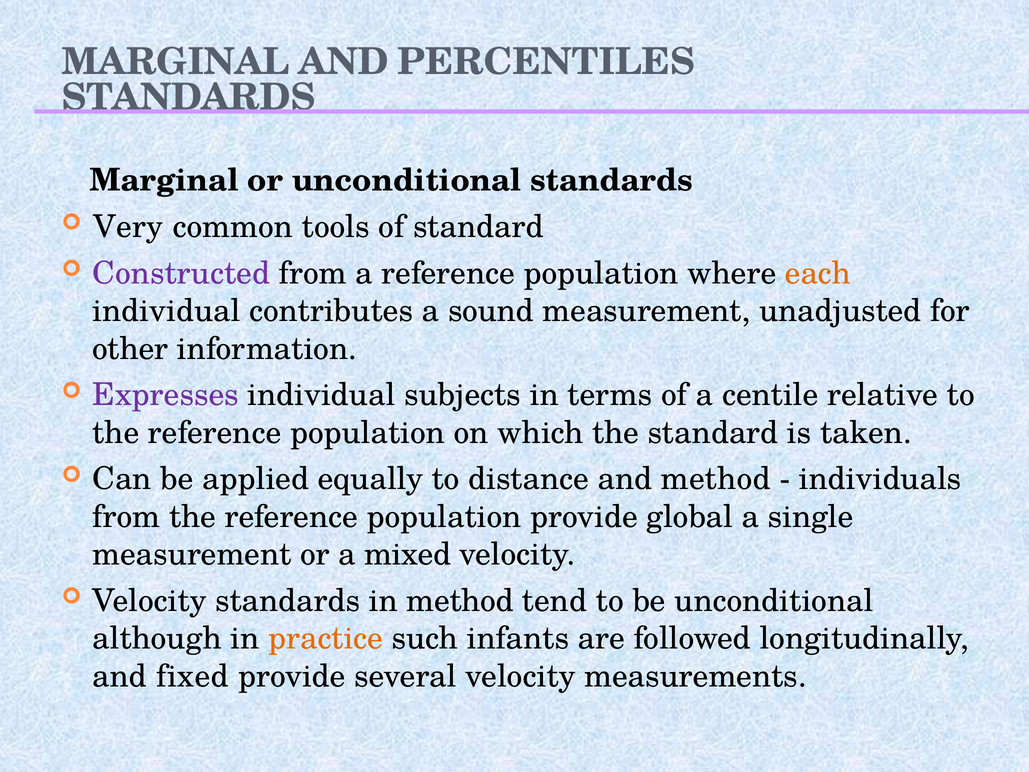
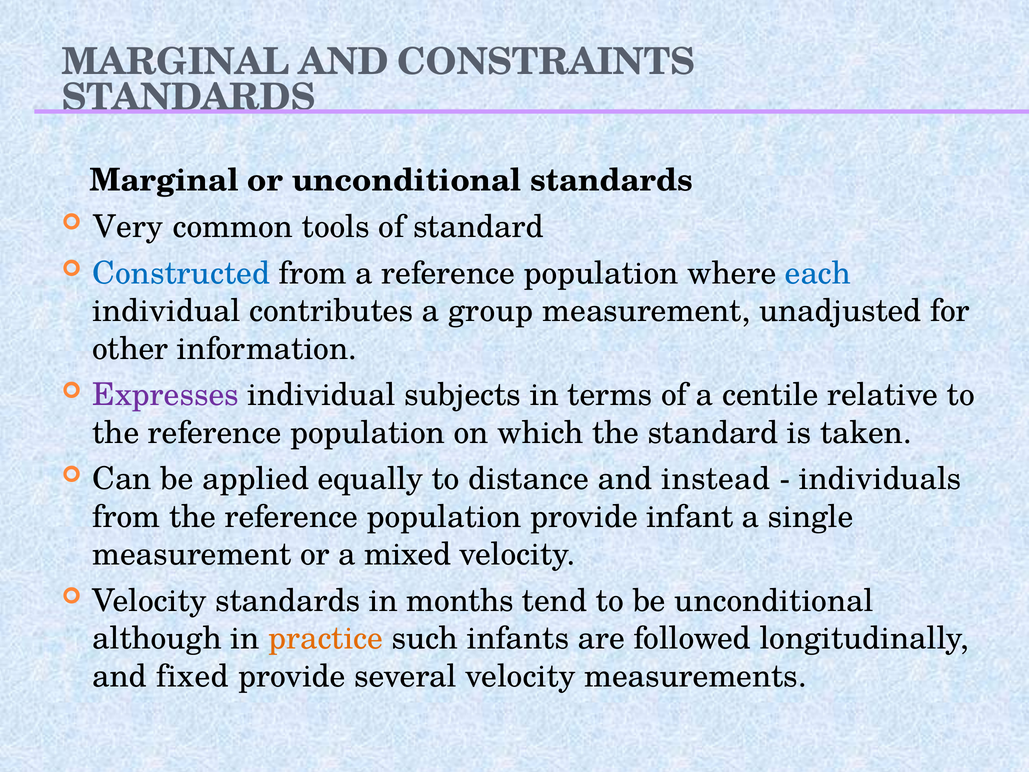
PERCENTILES: PERCENTILES -> CONSTRAINTS (546, 62)
Constructed colour: purple -> blue (181, 273)
each colour: orange -> blue (818, 273)
sound: sound -> group (491, 311)
and method: method -> instead (716, 479)
global: global -> infant (690, 517)
in method: method -> months (460, 601)
